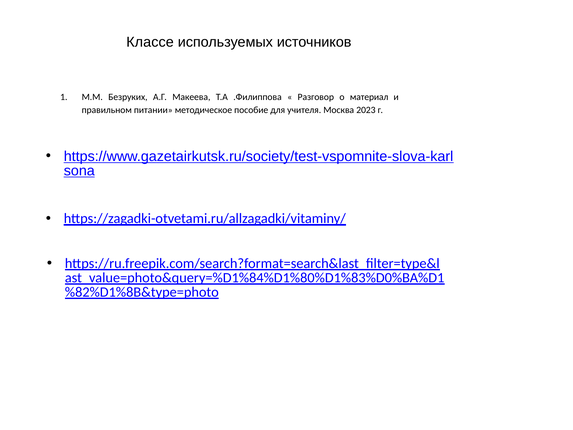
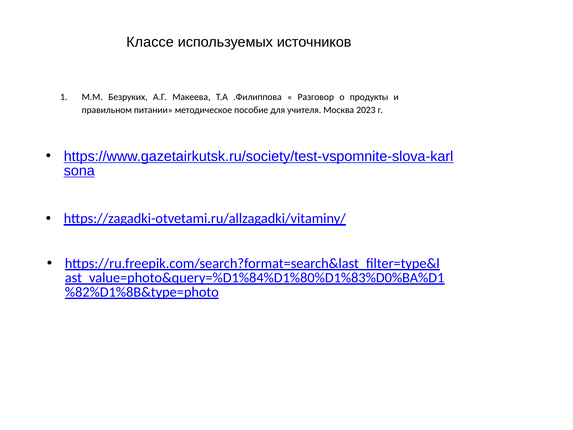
материал: материал -> продукты (369, 97)
